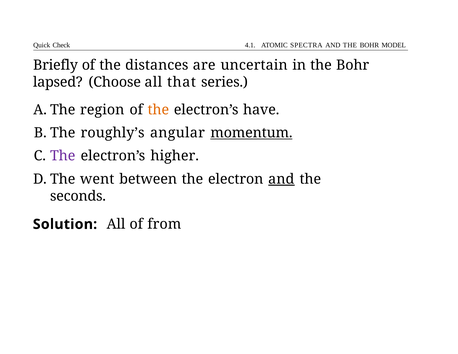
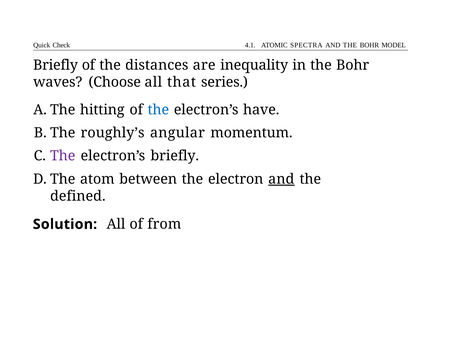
uncertain: uncertain -> inequality (254, 65)
lapsed: lapsed -> waves (58, 82)
region: region -> hitting (102, 110)
the colour: orange -> blue (158, 110)
momentum underline: present -> none (251, 133)
electron’s higher: higher -> briefly (175, 156)
went: went -> atom (97, 179)
seconds: seconds -> defined (78, 196)
